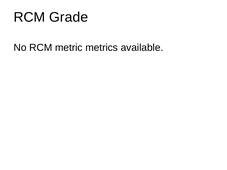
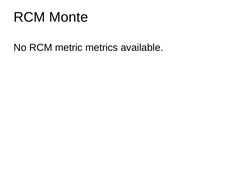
Grade: Grade -> Monte (69, 17)
